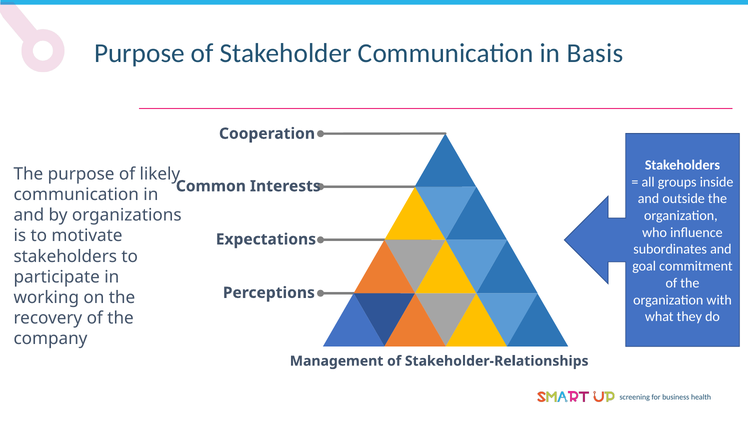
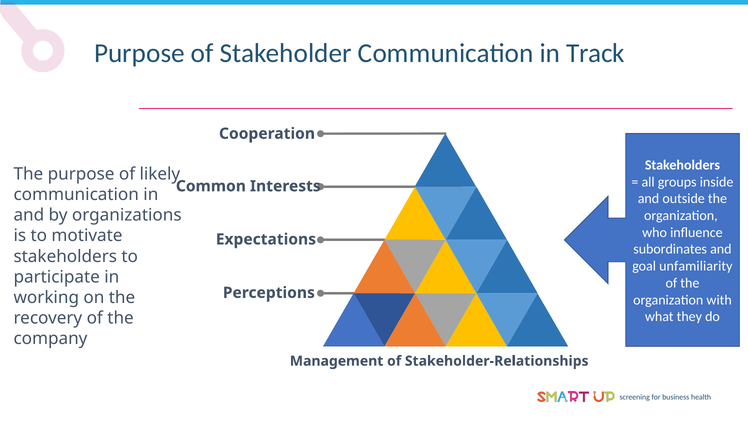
Basis: Basis -> Track (595, 53)
commitment: commitment -> unfamiliarity (696, 266)
